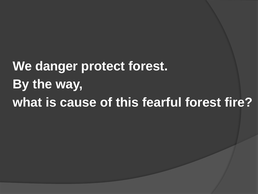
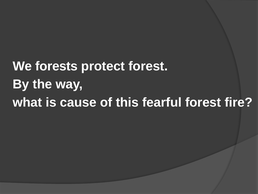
danger: danger -> forests (57, 66)
